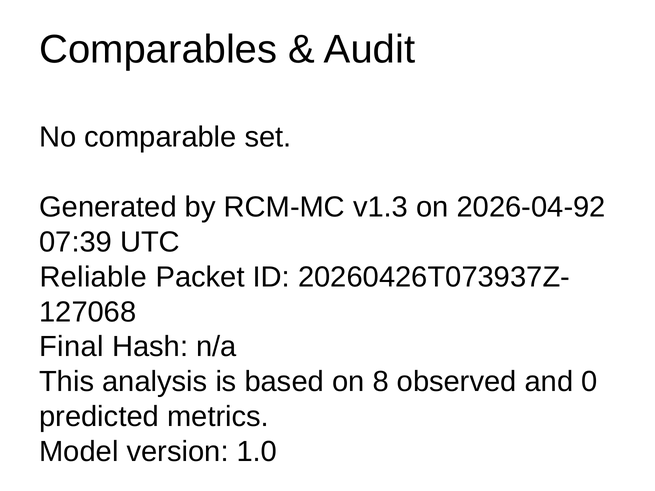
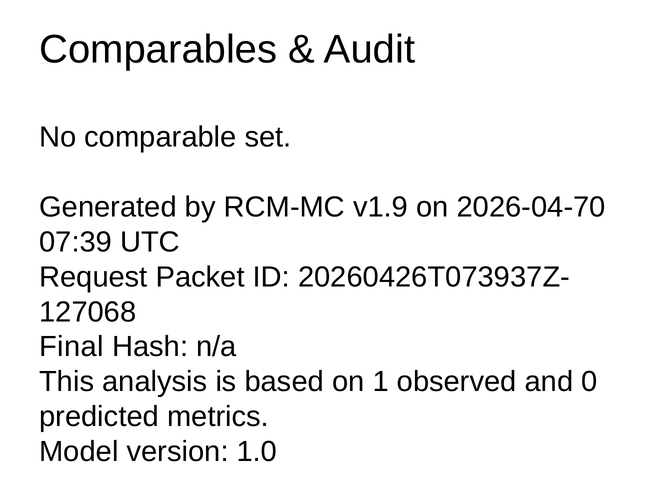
v1.3: v1.3 -> v1.9 (381, 207)
2026-04-92: 2026-04-92 -> 2026-04-70 (531, 207)
Reliable: Reliable -> Request (93, 277)
8: 8 -> 1 (381, 382)
